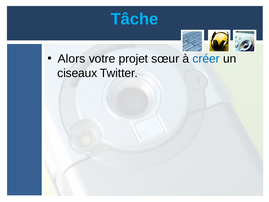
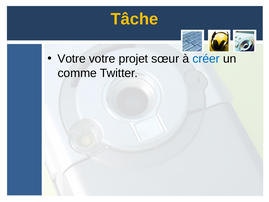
Tâche colour: light blue -> yellow (134, 19)
Alors: Alors -> Votre (72, 59)
ciseaux: ciseaux -> comme (77, 73)
